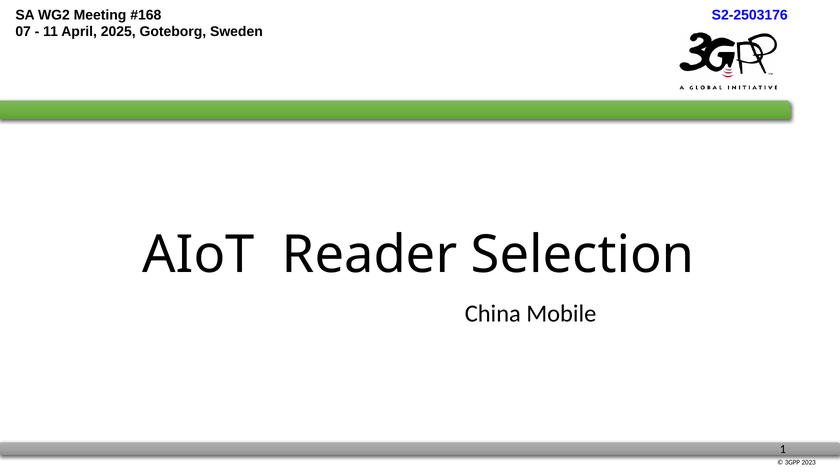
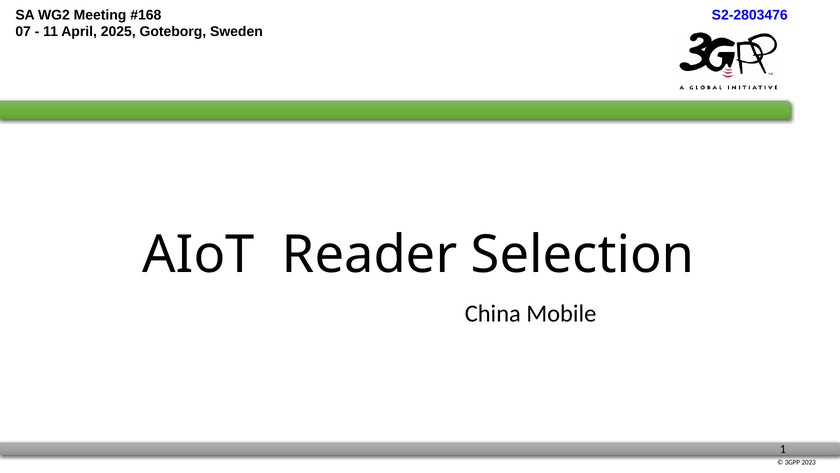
S2-2503176: S2-2503176 -> S2-2803476 (750, 15)
